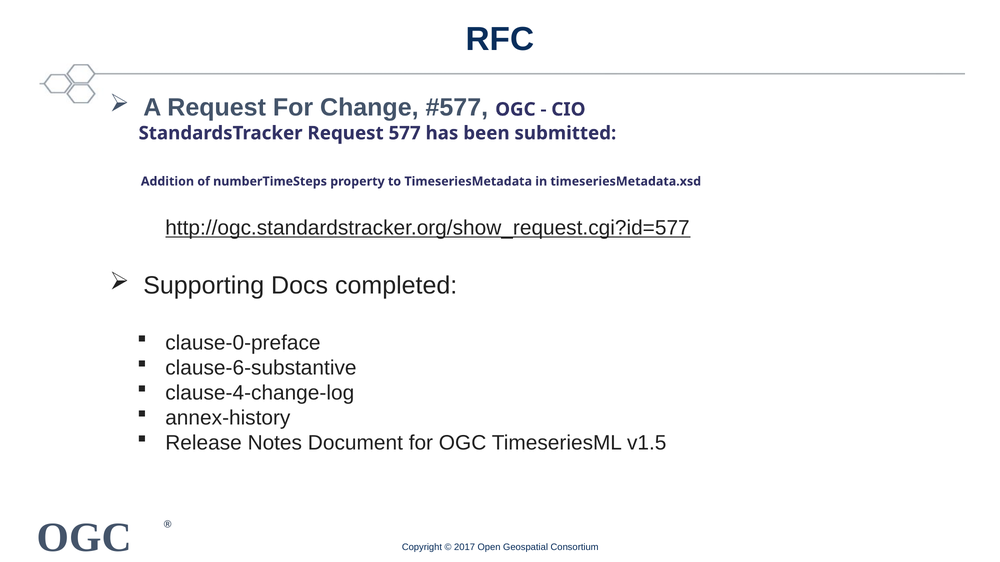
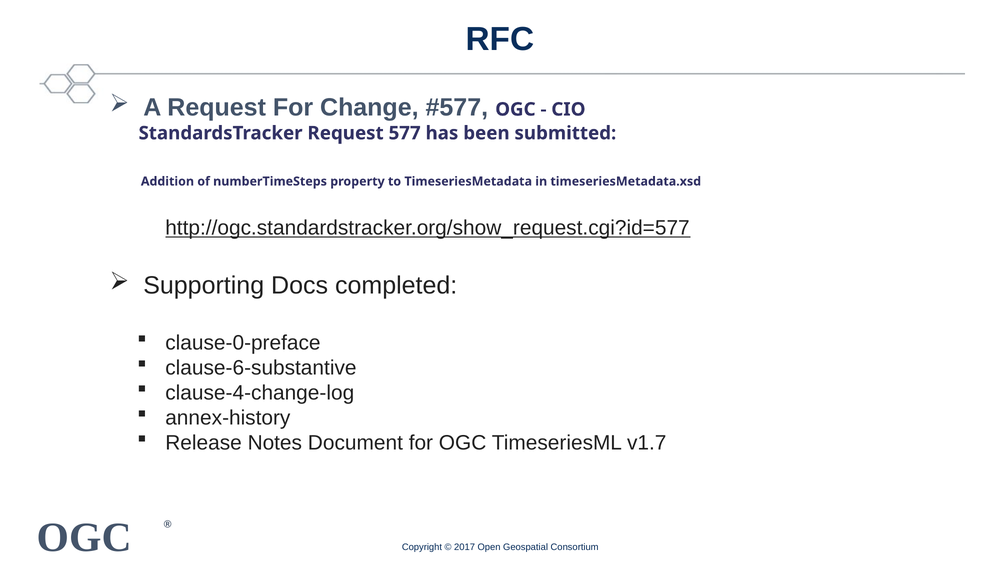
v1.5: v1.5 -> v1.7 (647, 443)
